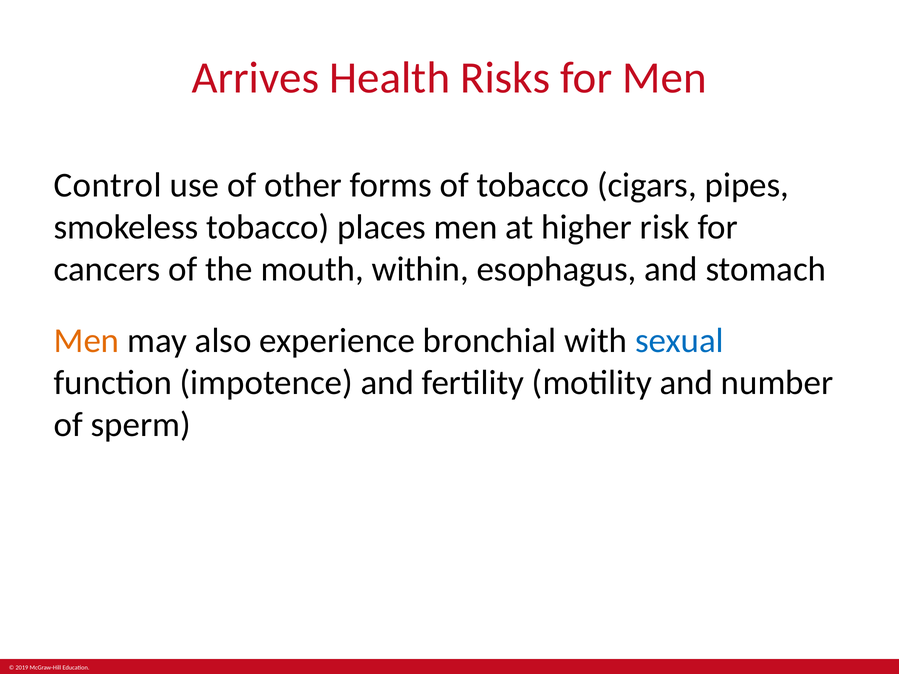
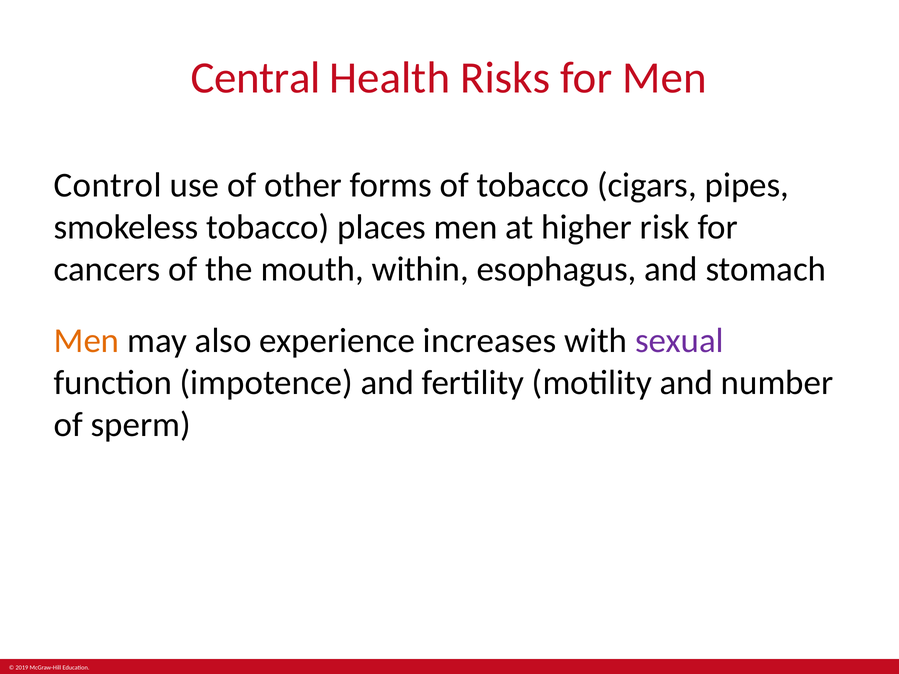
Arrives: Arrives -> Central (256, 78)
bronchial: bronchial -> increases (490, 341)
sexual colour: blue -> purple (679, 341)
